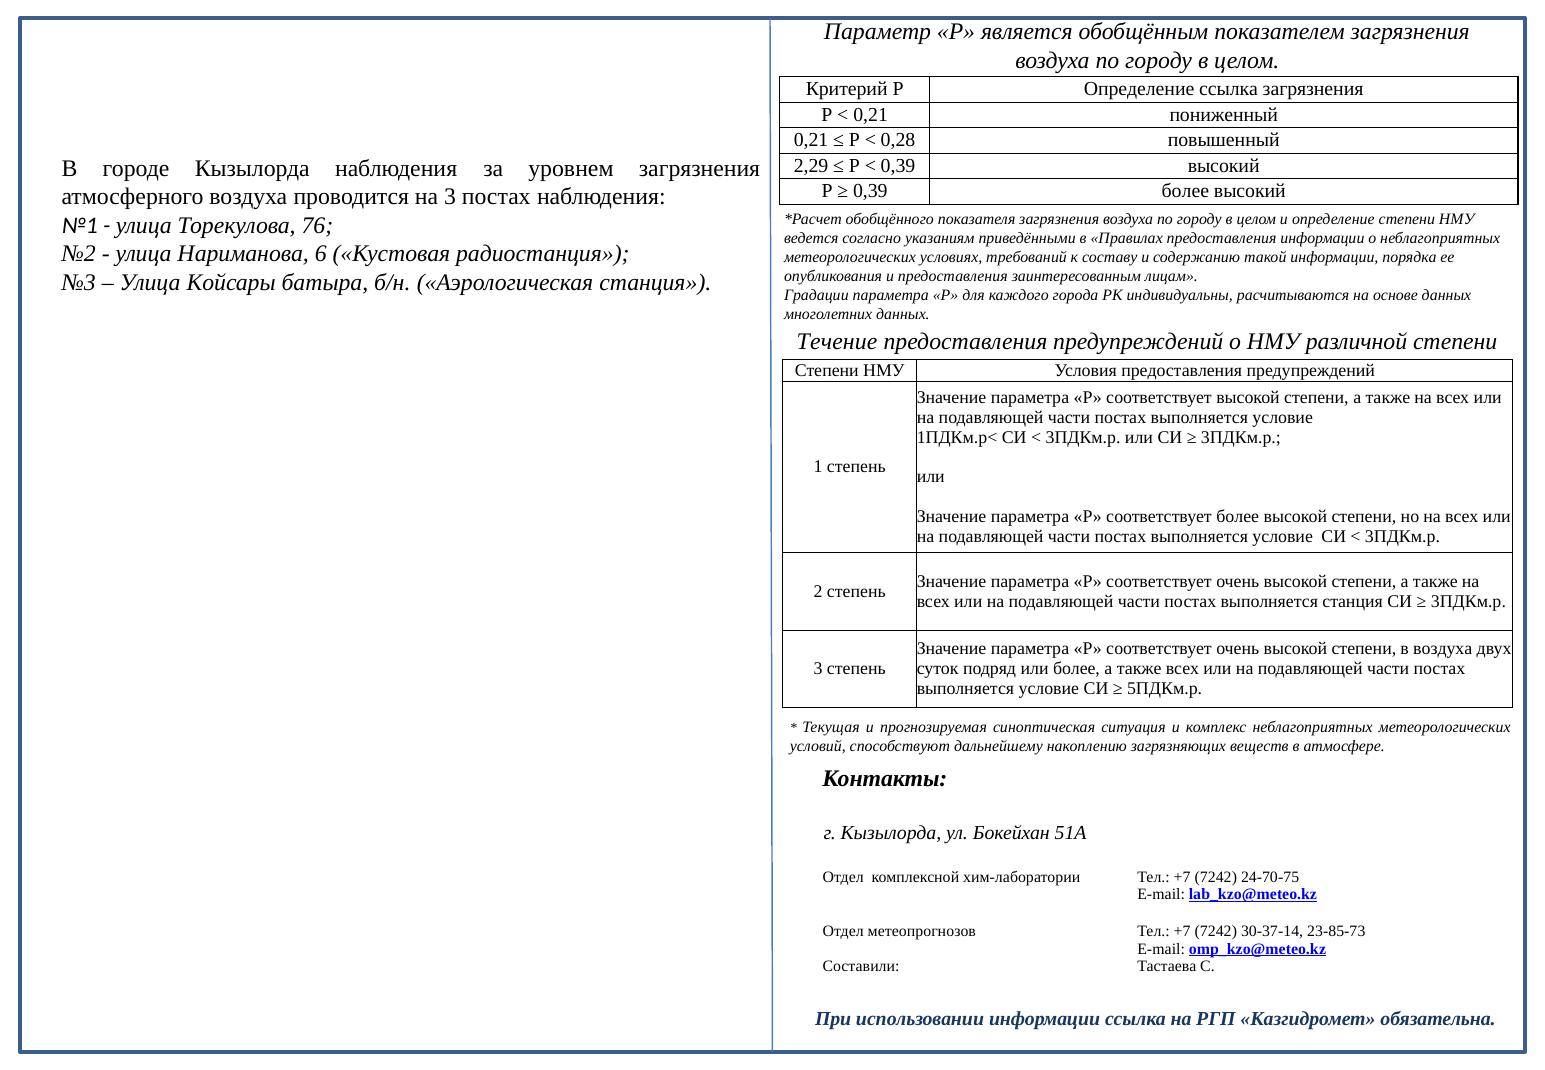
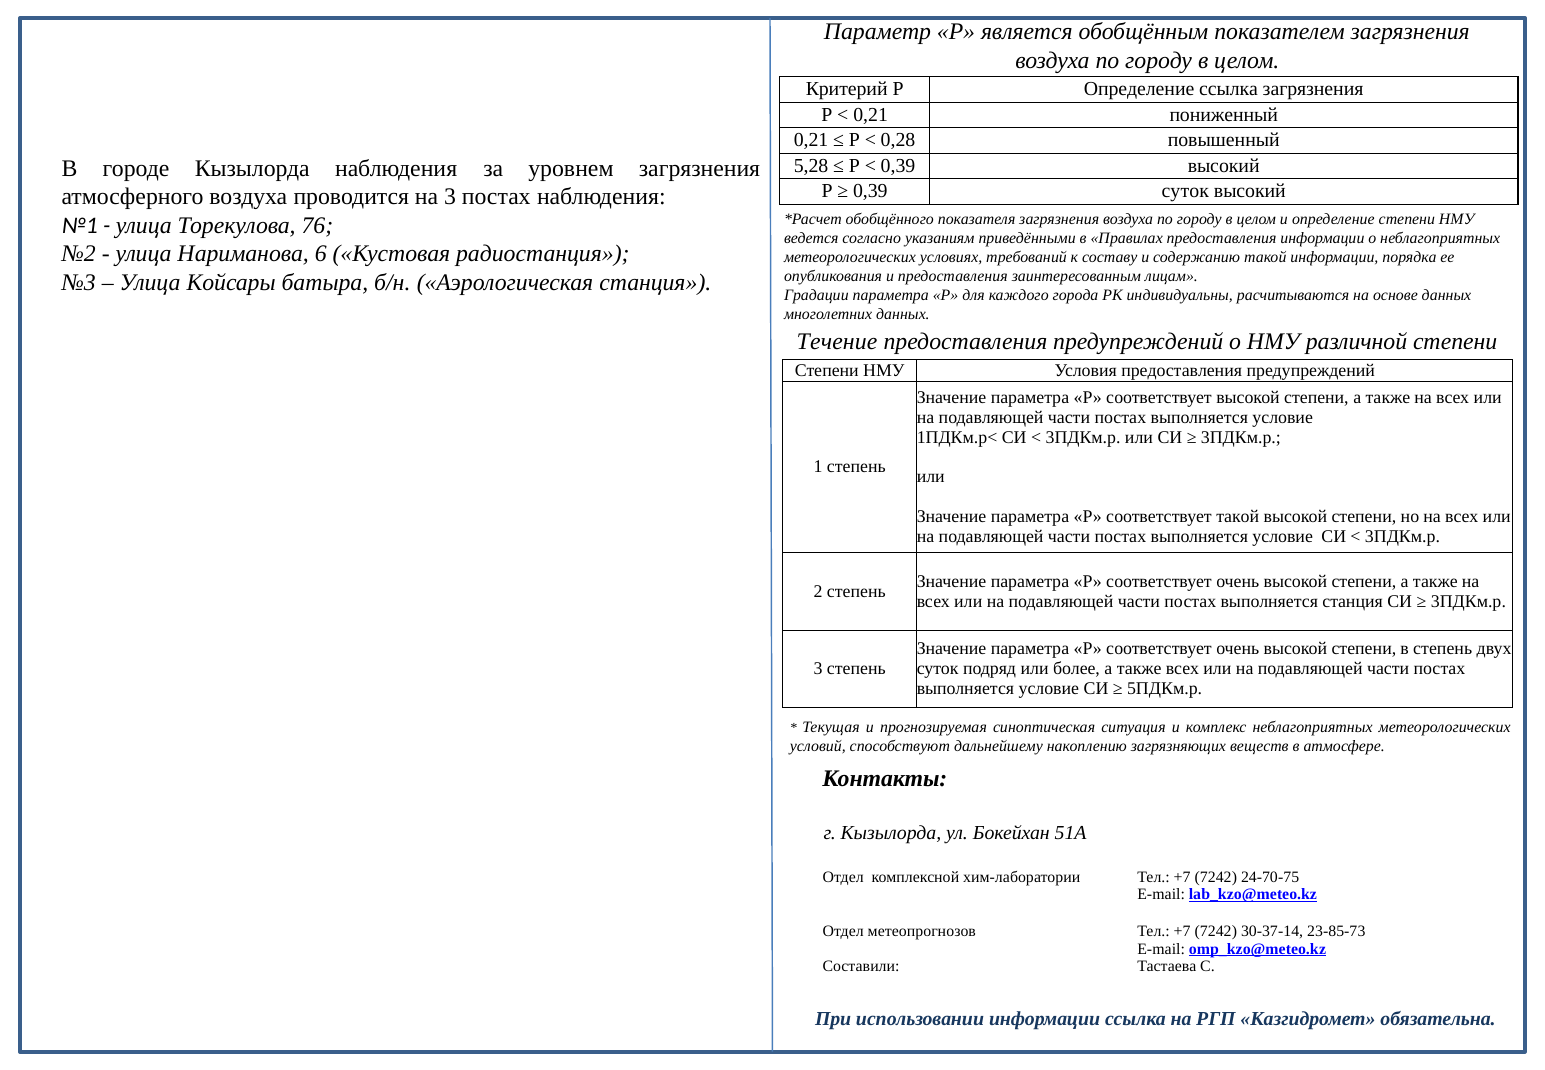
2,29: 2,29 -> 5,28 (811, 166)
0,39 более: более -> суток (1185, 191)
соответствует более: более -> такой (1238, 516)
в воздуха: воздуха -> степень (1443, 649)
